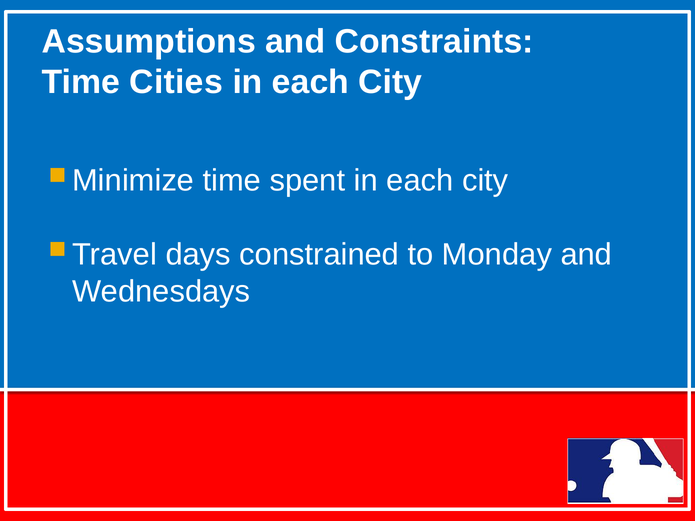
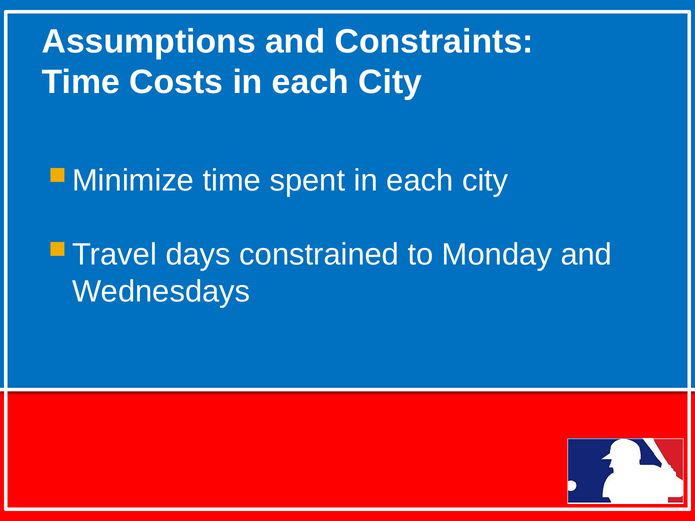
Cities: Cities -> Costs (176, 82)
